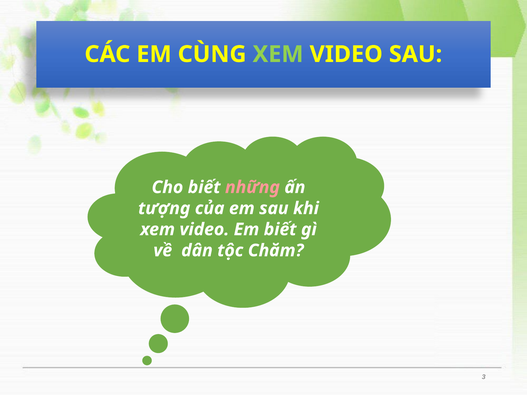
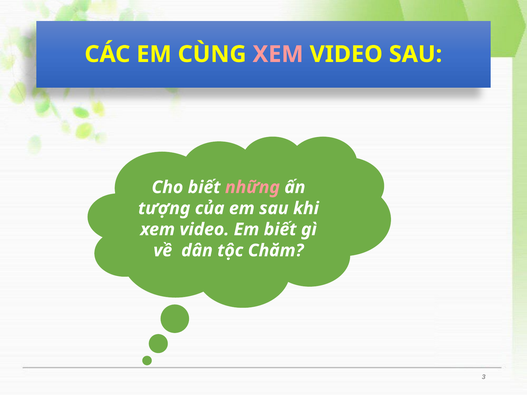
XEM colour: light green -> pink (278, 54)
